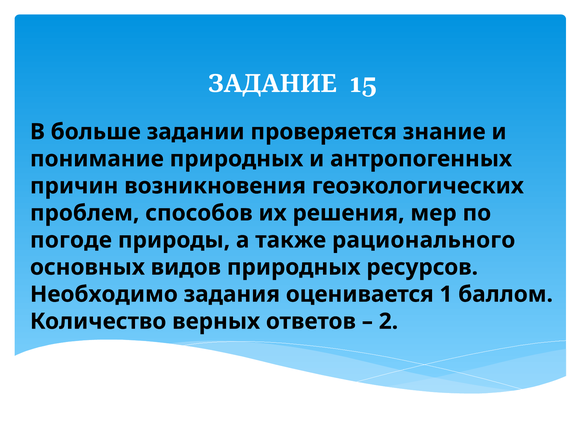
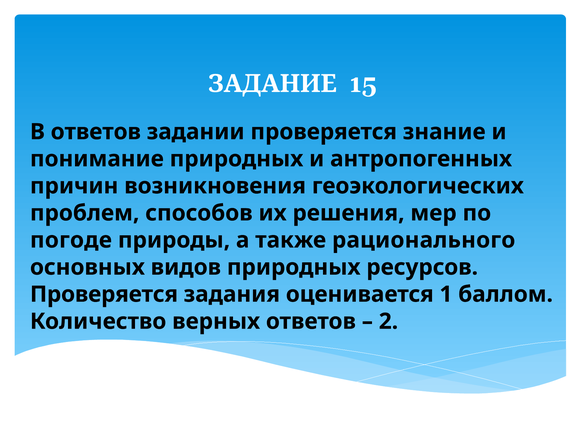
В больше: больше -> ответов (96, 132)
Необходимо: Необходимо -> Проверяется (104, 294)
